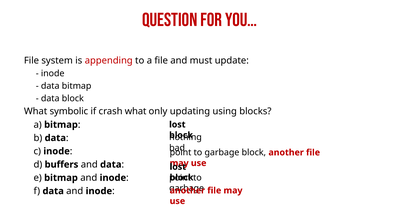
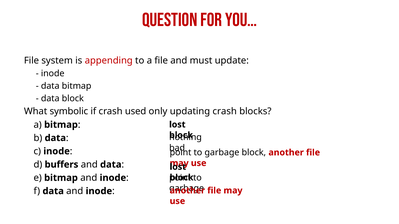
crash what: what -> used (136, 112)
updating using: using -> crash (225, 112)
